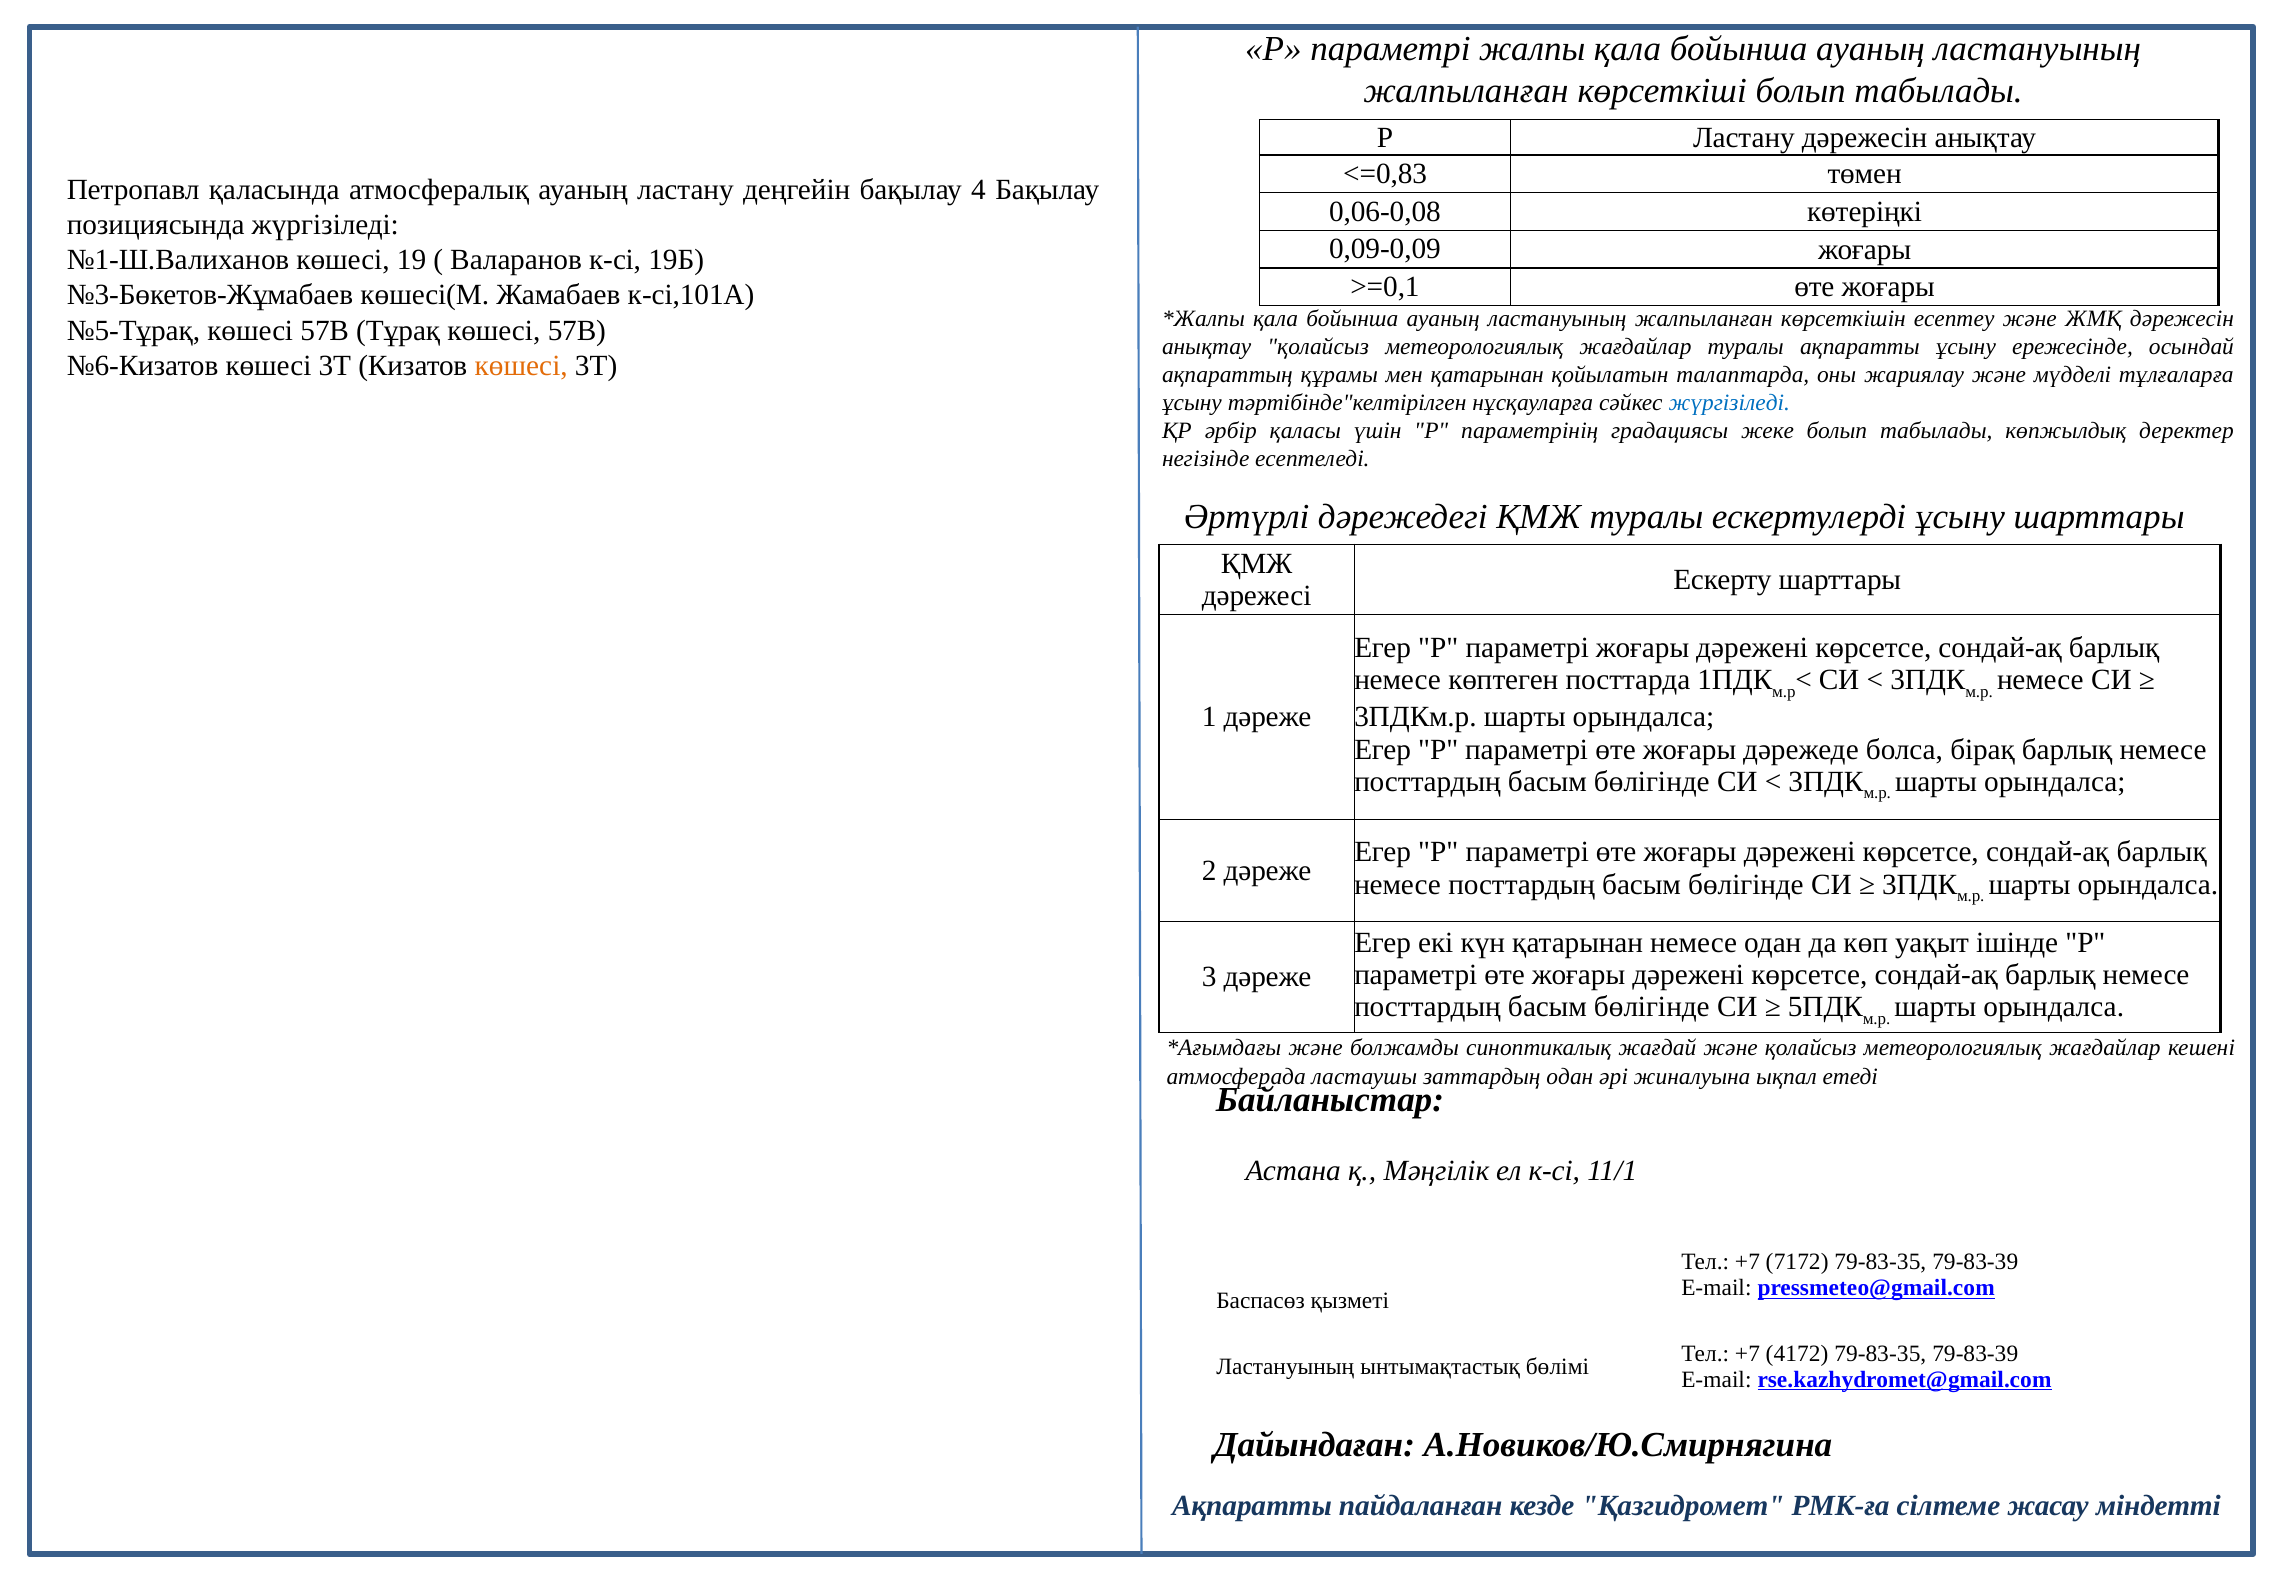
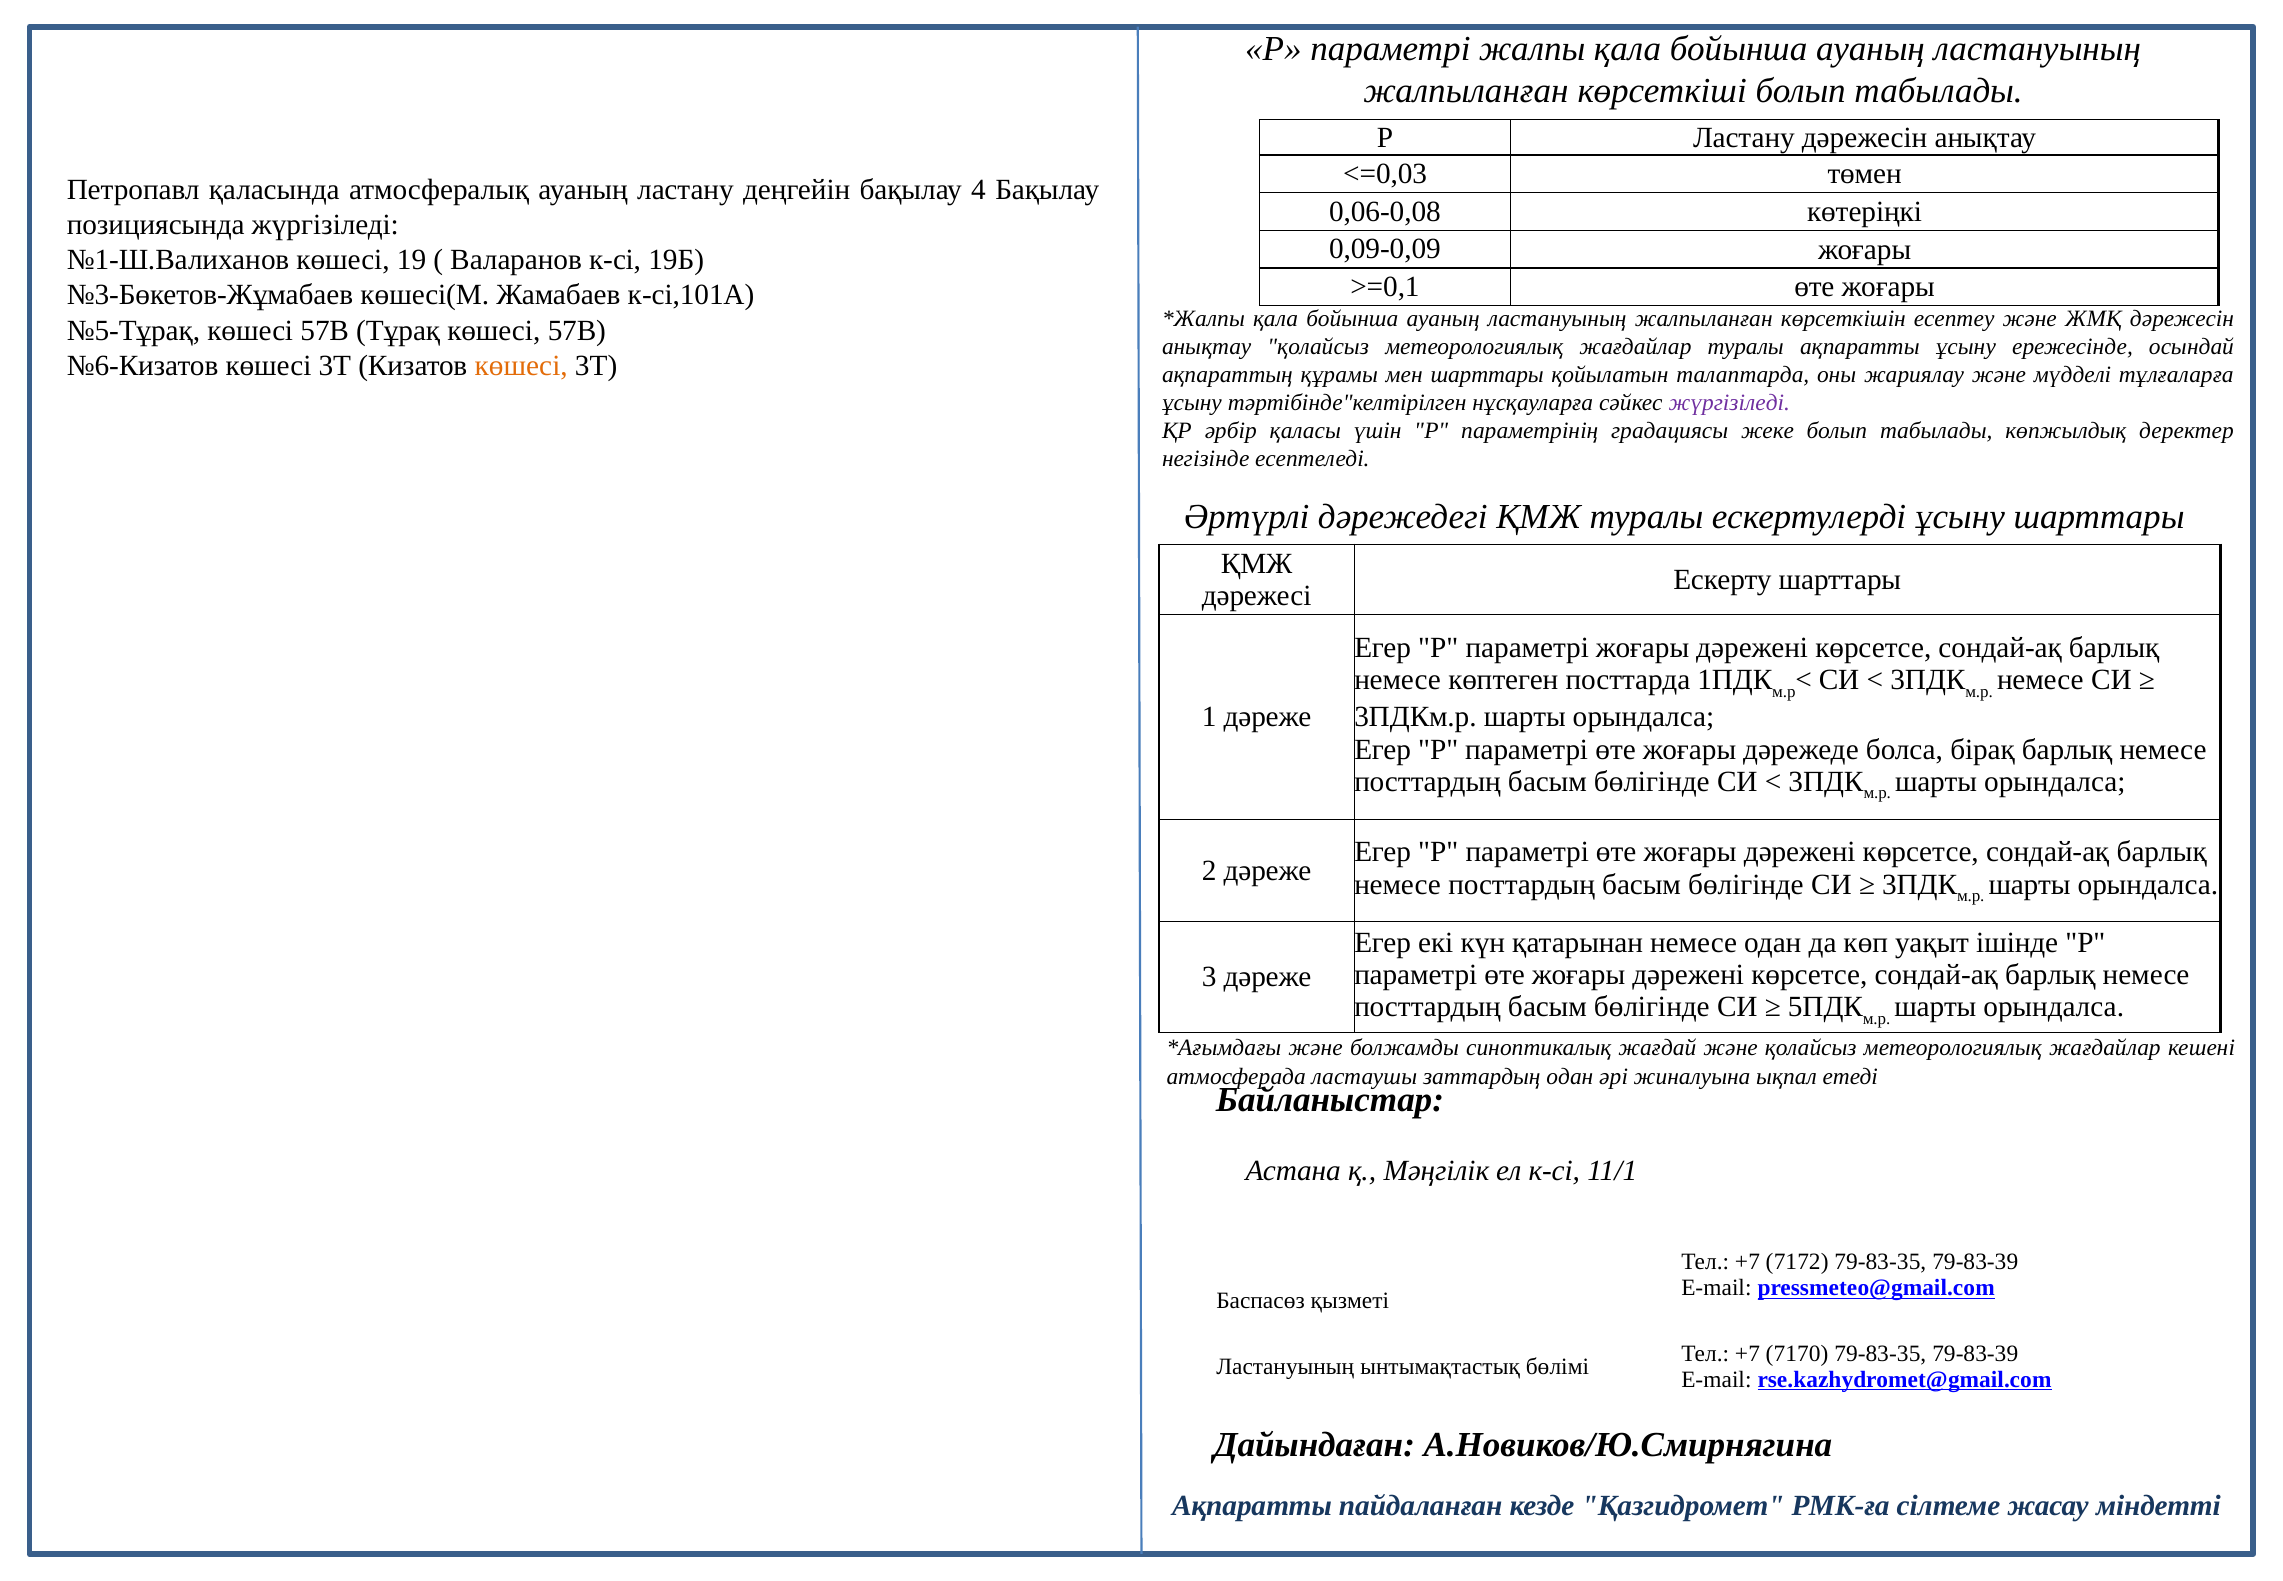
<=0,83: <=0,83 -> <=0,03 (1385, 174)
мен қатарынан: қатарынан -> шарттары (1487, 375)
жүргізіледі colour: blue -> purple (1729, 403)
4172: 4172 -> 7170 (1797, 1353)
